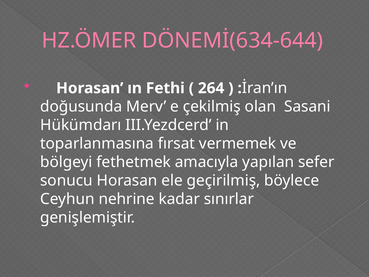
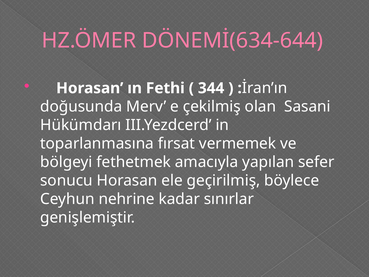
264: 264 -> 344 (211, 88)
